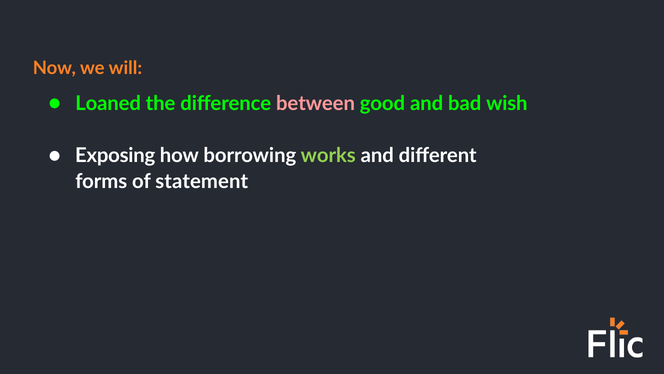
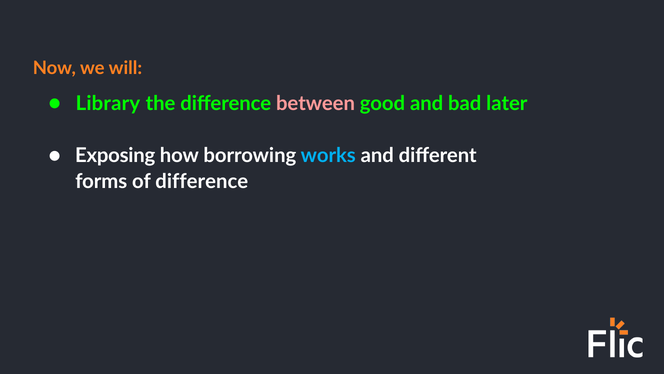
Loaned: Loaned -> Library (108, 103)
wish: wish -> later (507, 103)
works colour: light green -> light blue (328, 155)
of statement: statement -> difference (202, 181)
